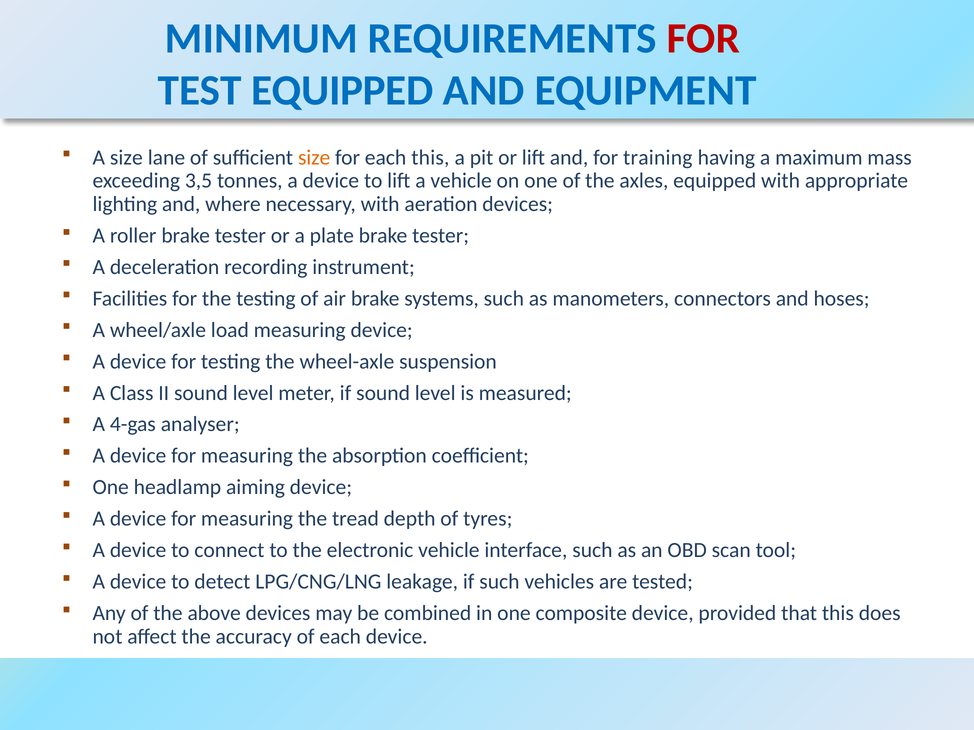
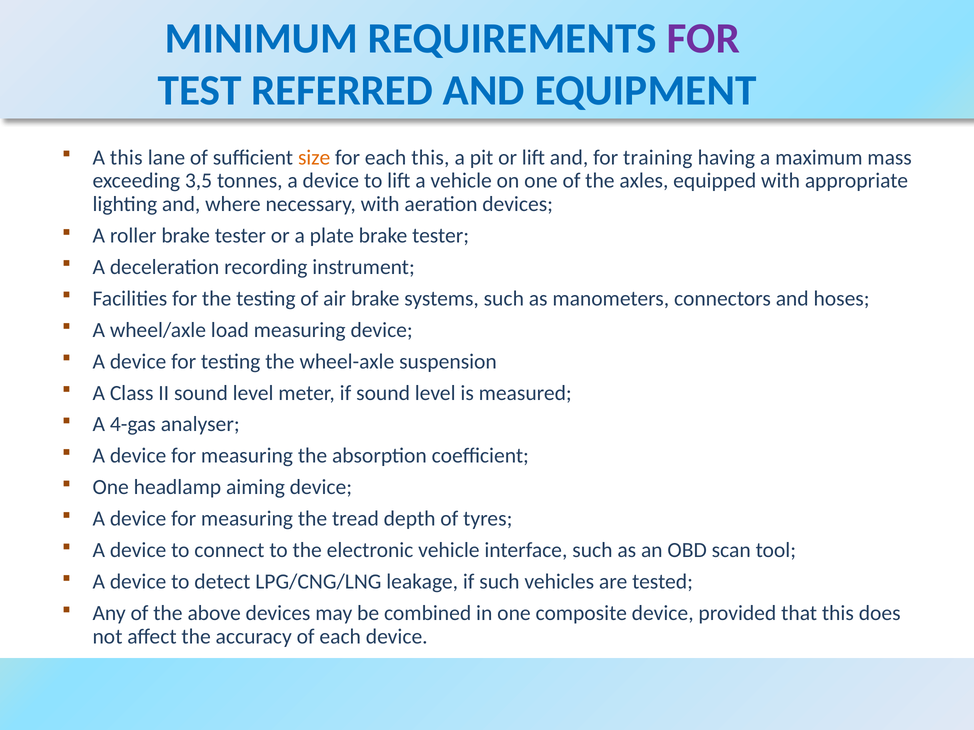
FOR colour: red -> purple (703, 38)
TEST EQUIPPED: EQUIPPED -> REFERRED (342, 90)
A size: size -> this (126, 158)
